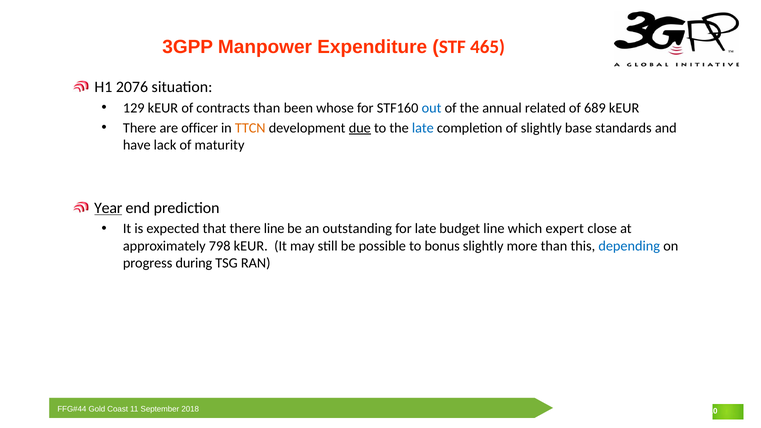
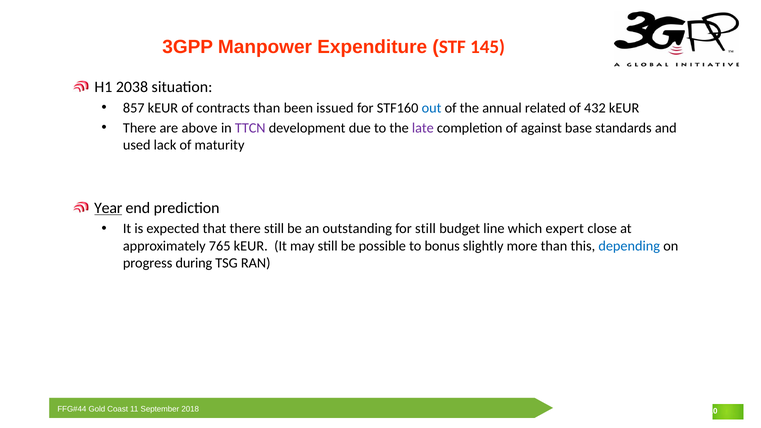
465: 465 -> 145 (488, 47)
2076: 2076 -> 2038 (132, 87)
129: 129 -> 857 (134, 108)
whose: whose -> issued (335, 108)
689: 689 -> 432 (595, 108)
officer: officer -> above (200, 128)
TTCN colour: orange -> purple (250, 128)
due underline: present -> none (360, 128)
late colour: blue -> purple (423, 128)
of slightly: slightly -> against (541, 128)
have: have -> used (137, 145)
there line: line -> still (274, 229)
for late: late -> still (425, 229)
798: 798 -> 765 (220, 246)
